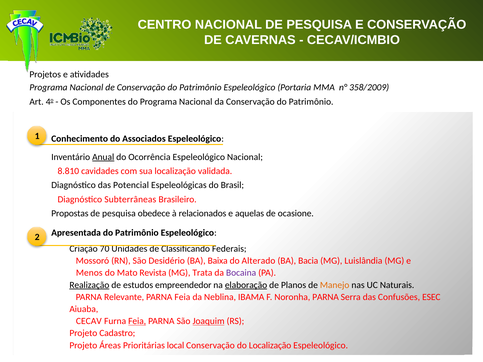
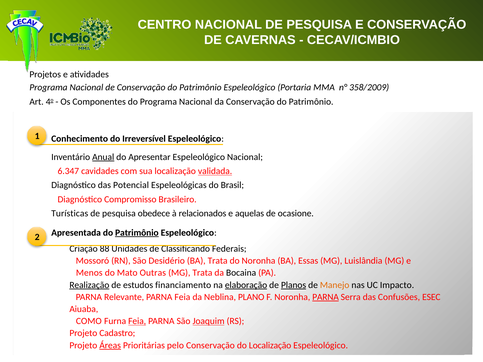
Associados: Associados -> Irreversível (144, 139)
Ocorrência: Ocorrência -> Apresentar (149, 157)
8.810: 8.810 -> 6.347 (68, 171)
validada underline: none -> present (215, 171)
Subterrâneas: Subterrâneas -> Compromisso (130, 199)
Propostas: Propostas -> Turísticas (70, 213)
Patrimônio underline: none -> present (137, 233)
70: 70 -> 88 (105, 249)
BA Baixa: Baixa -> Trata (218, 261)
do Alterado: Alterado -> Noronha (259, 261)
Bacia: Bacia -> Essas (308, 261)
Revista: Revista -> Outras (153, 273)
Bocaina colour: purple -> black (241, 273)
empreendedor: empreendedor -> financiamento (183, 285)
Planos underline: none -> present (294, 285)
Naturais: Naturais -> Impacto (397, 285)
IBAMA: IBAMA -> PLANO (251, 297)
PARNA underline: none -> present (326, 297)
CECAV: CECAV -> COMO (89, 321)
Áreas underline: none -> present (110, 346)
local: local -> pelo (175, 346)
